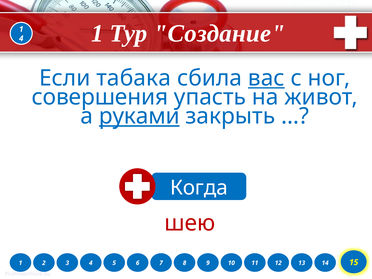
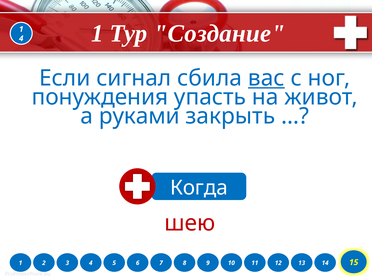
табака: табака -> сигнал (134, 78)
совершения: совершения -> понуждения (100, 97)
руками underline: present -> none (139, 116)
